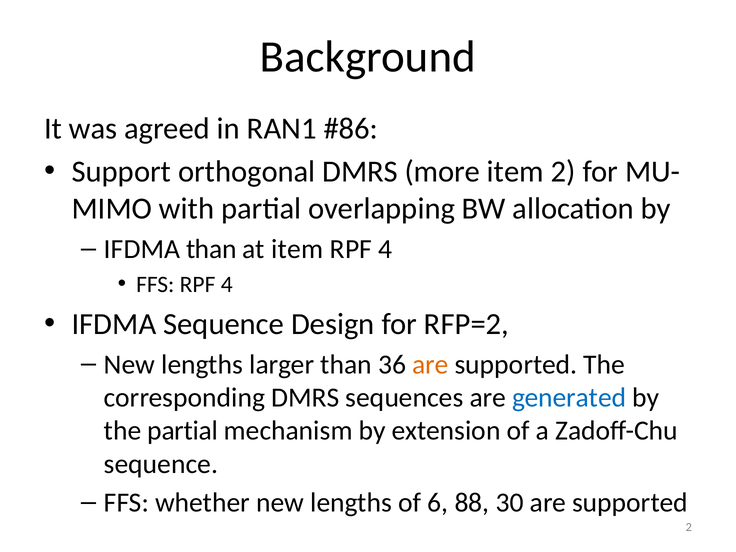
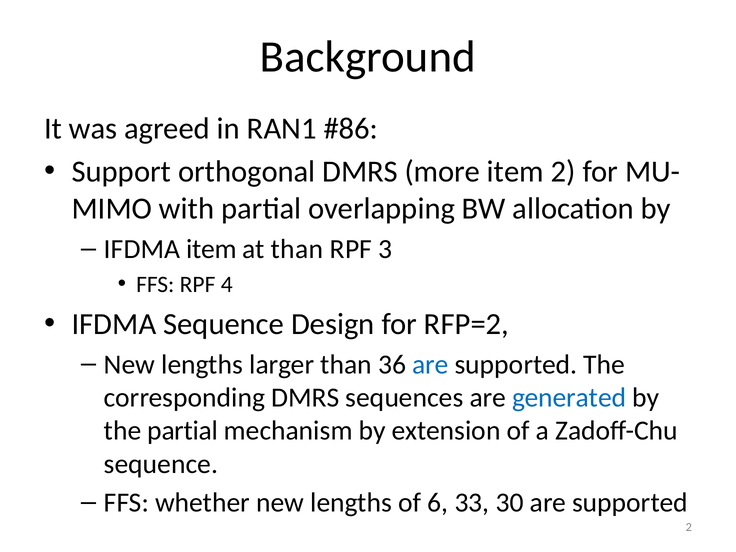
IFDMA than: than -> item (211, 249)
at item: item -> than (297, 249)
4: 4 -> 3 (385, 249)
are colour: orange -> blue (430, 364)
88: 88 -> 33 (472, 503)
